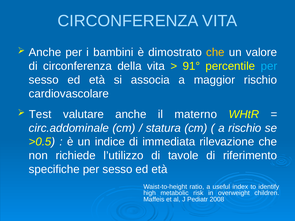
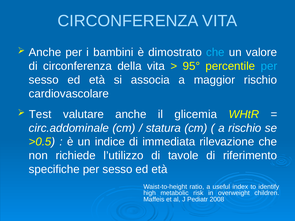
che colour: yellow -> light blue (215, 52)
91°: 91° -> 95° (191, 66)
materno: materno -> glicemia (196, 114)
